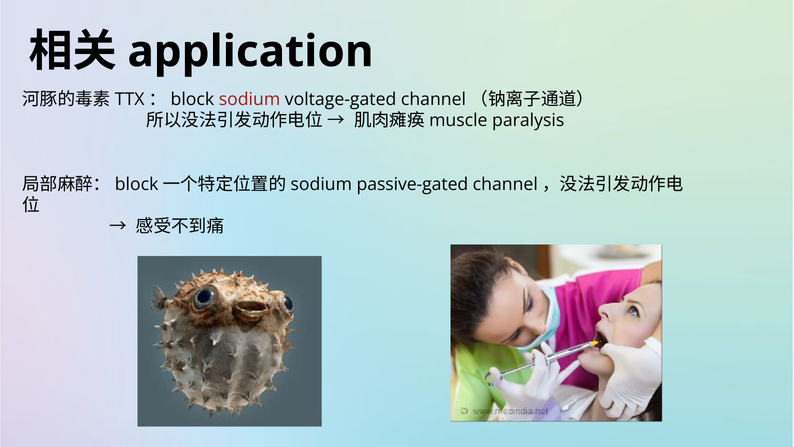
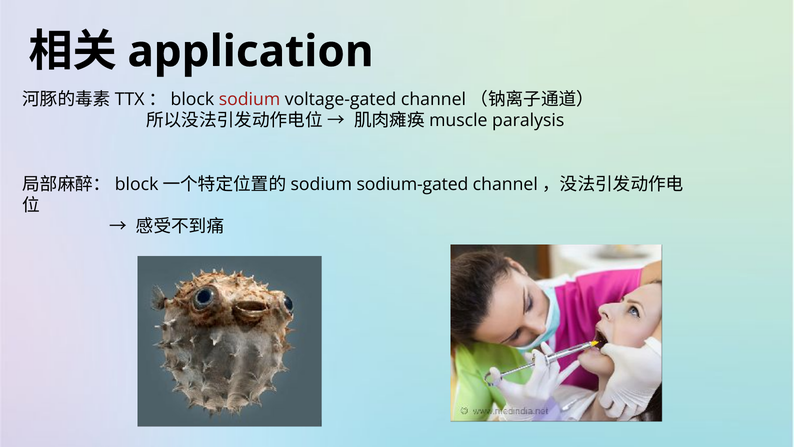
passive-gated: passive-gated -> sodium-gated (412, 184)
